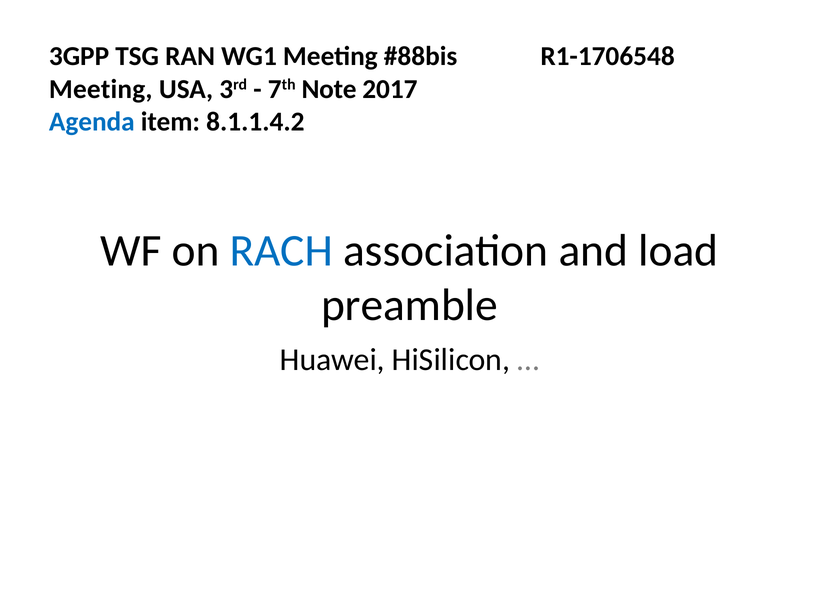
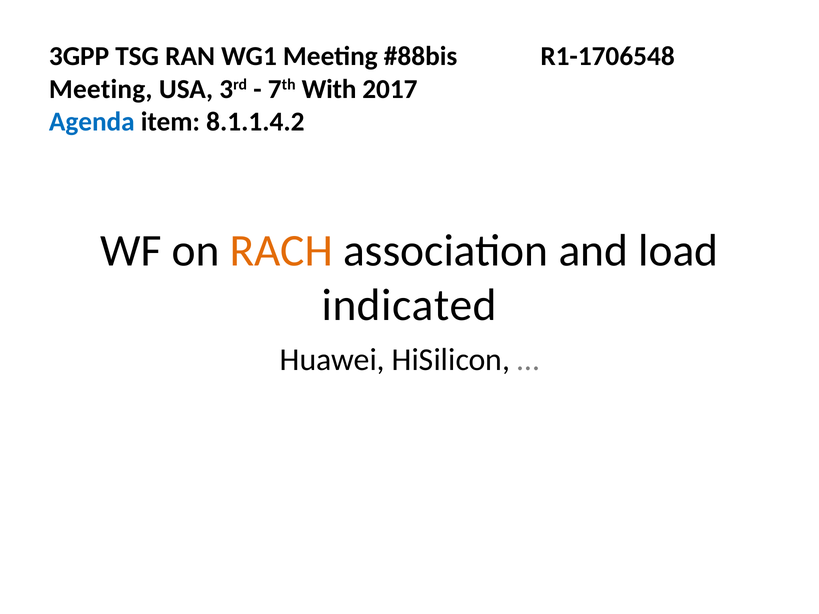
Note: Note -> With (329, 89)
RACH colour: blue -> orange (281, 251)
preamble: preamble -> indicated (409, 305)
